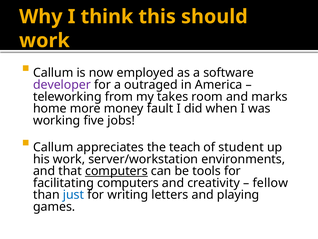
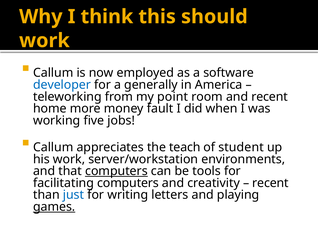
developer colour: purple -> blue (62, 85)
outraged: outraged -> generally (151, 85)
takes: takes -> point (173, 96)
and marks: marks -> recent (270, 96)
fellow: fellow -> recent (270, 183)
games underline: none -> present (54, 206)
